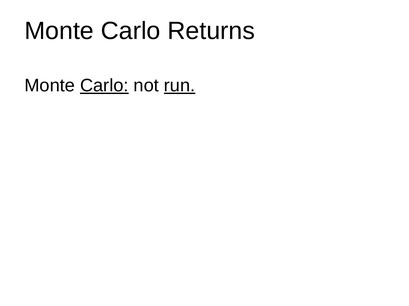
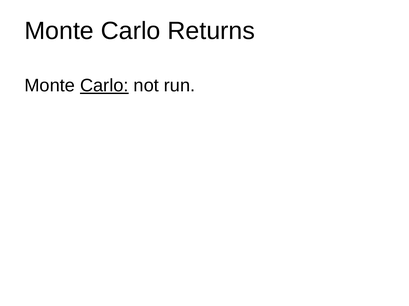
run underline: present -> none (180, 86)
